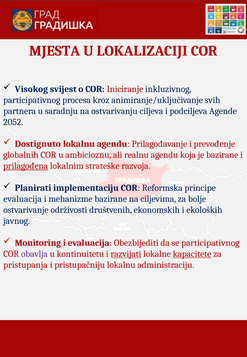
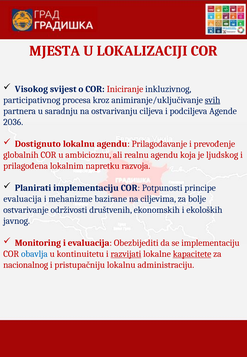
svih underline: none -> present (213, 100)
2052: 2052 -> 2036 (13, 122)
je bazirane: bazirane -> ljudskog (222, 155)
prilagođena underline: present -> none (26, 166)
strateške: strateške -> napretku (103, 166)
Reformska: Reformska -> Potpunosti (162, 188)
se participativnog: participativnog -> implementaciju (210, 243)
obavlja colour: purple -> blue (34, 254)
pristupanja: pristupanja -> nacionalnog (26, 265)
